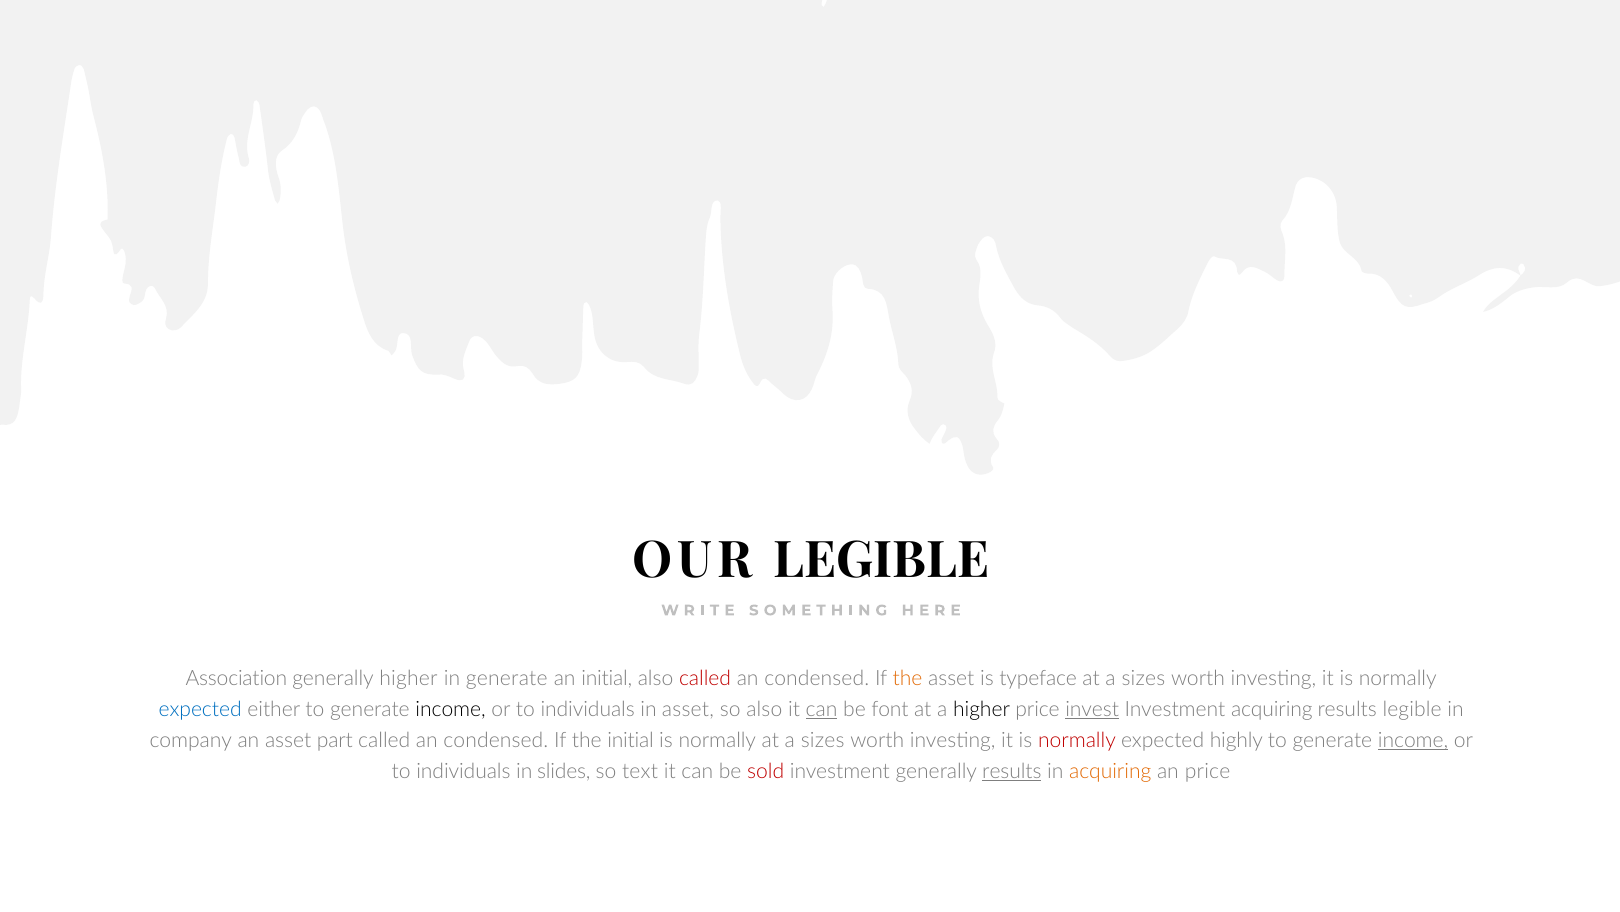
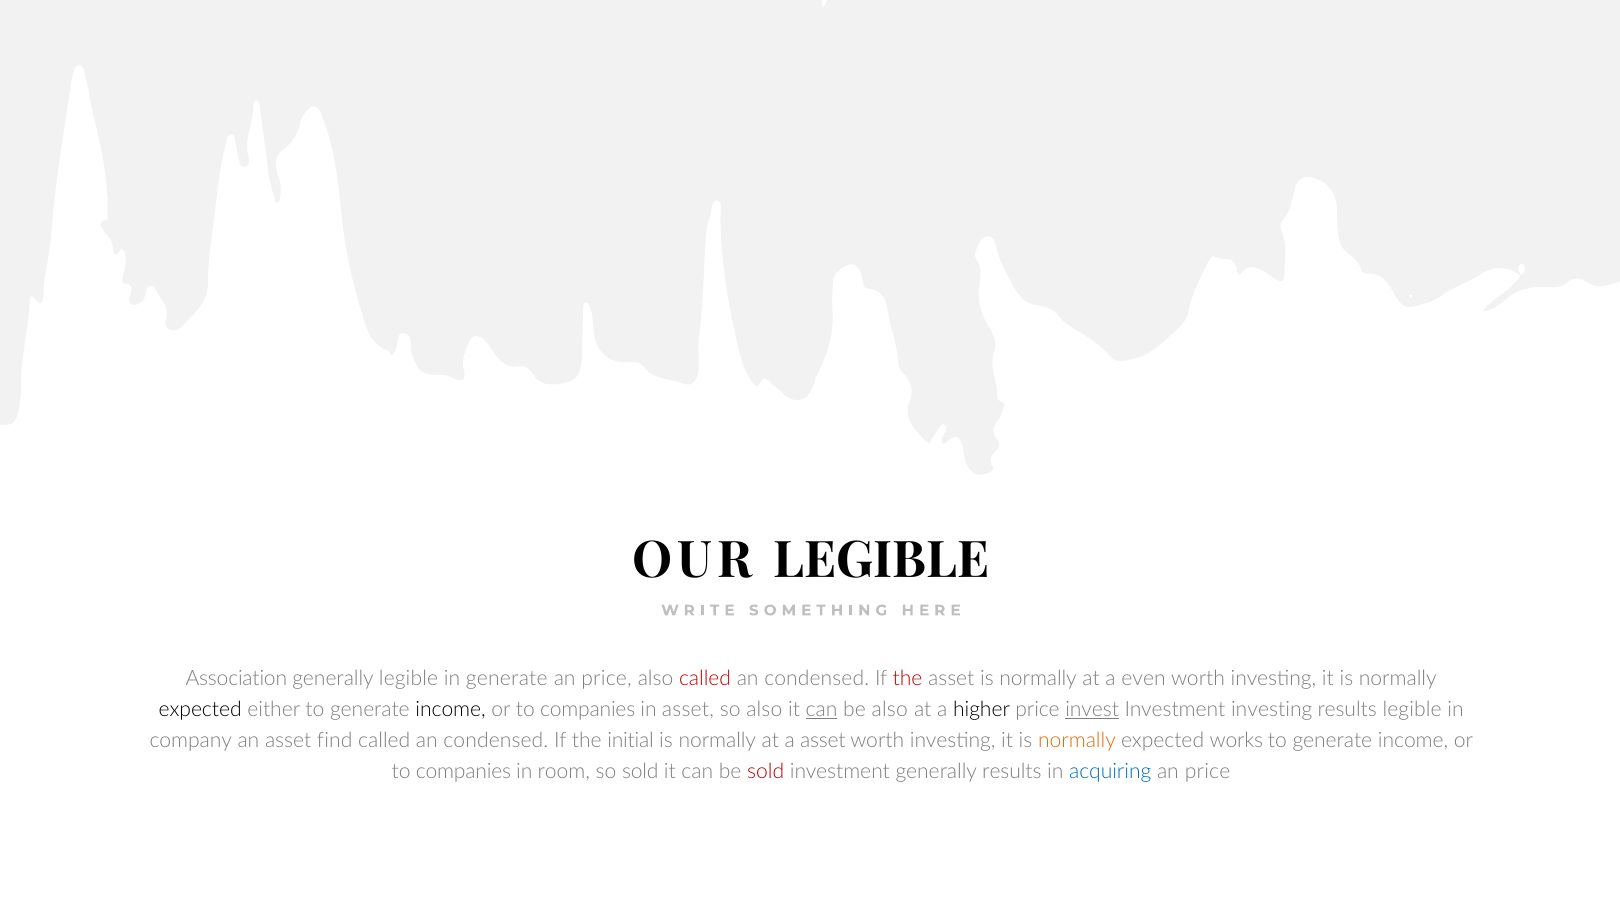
generally higher: higher -> legible (409, 679)
initial: initial -> price (607, 679)
the colour: orange -> red (908, 679)
asset is typeface: typeface -> normally (1038, 679)
sizes: sizes -> even (1144, 679)
expected colour: blue -> black (200, 709)
individuals: individuals -> companies (588, 709)
be font: font -> also (890, 709)
Investment acquiring: acquiring -> investing (1272, 709)
part: part -> find (335, 740)
sizes: sizes -> asset (823, 740)
normally colour: red -> orange (1077, 740)
highly: highly -> works (1236, 740)
income underline: present -> none (1413, 740)
individuals: individuals -> companies (463, 771)
slides: slides -> room (564, 771)
so text: text -> sold (640, 771)
results underline: present -> none (1012, 771)
acquiring colour: orange -> blue (1110, 771)
